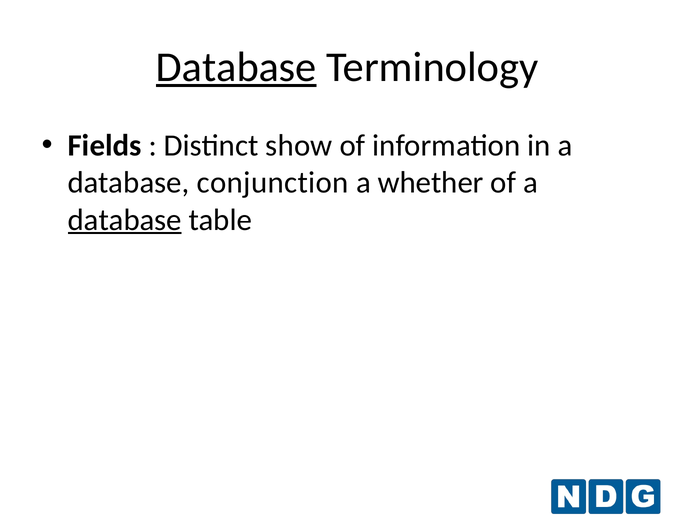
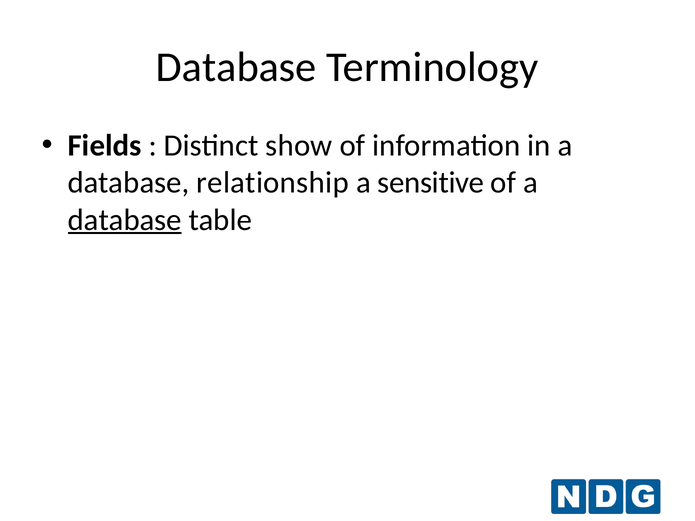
Database underline: present -> none (236, 67)
conjunction: conjunction -> relationship (273, 183)
whether: whether -> sensitive (431, 183)
